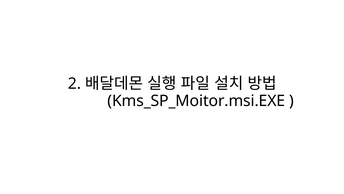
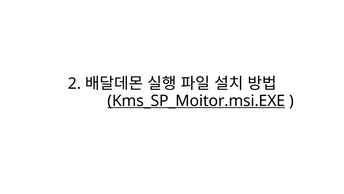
Kms_SP_Moitor.msi.EXE underline: none -> present (196, 101)
